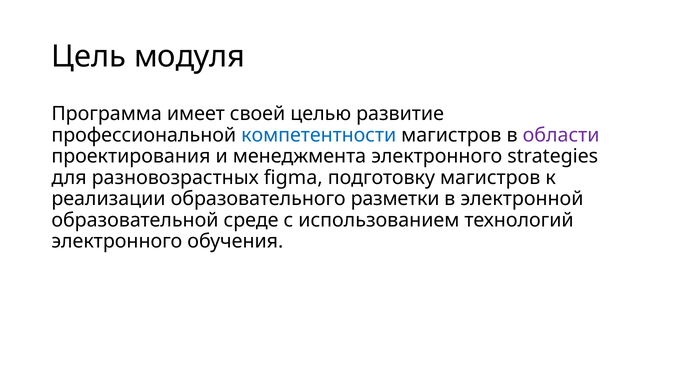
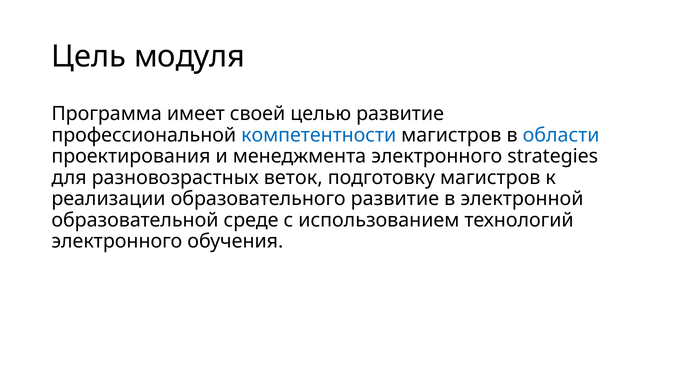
области colour: purple -> blue (561, 135)
figma: figma -> веток (293, 178)
образовательного разметки: разметки -> развитие (395, 199)
